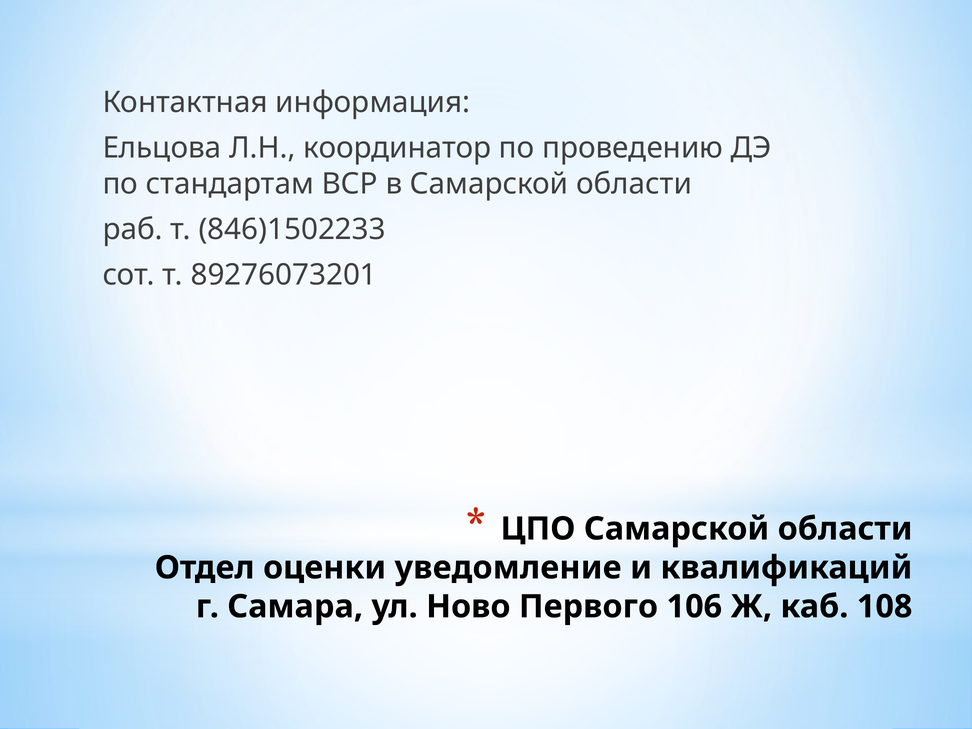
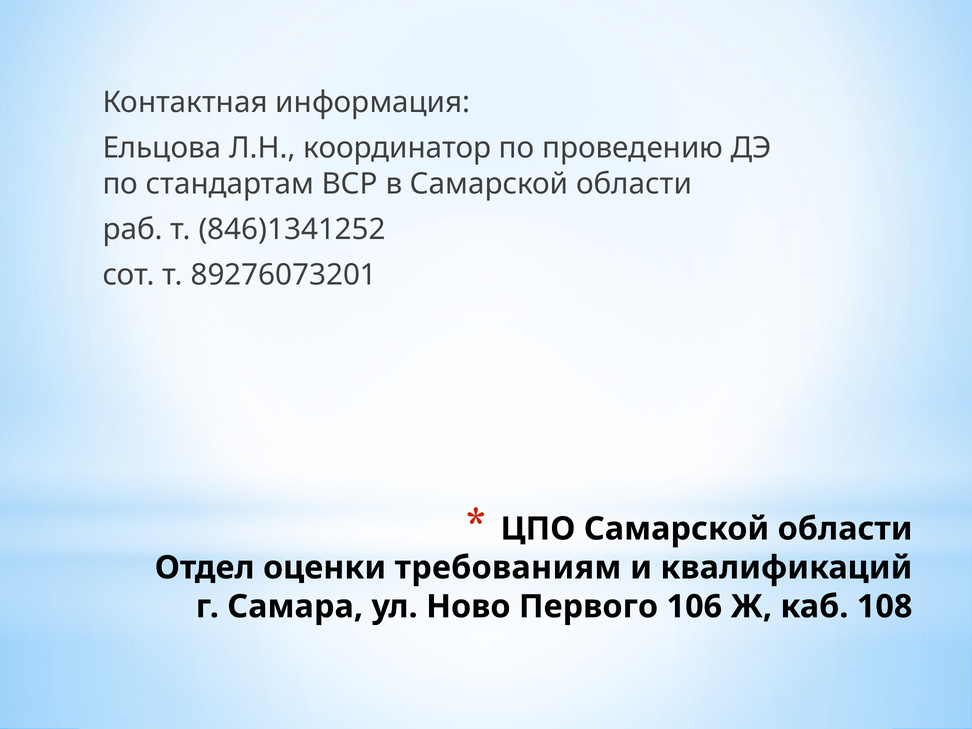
846)1502233: 846)1502233 -> 846)1341252 (292, 229)
уведомление: уведомление -> требованиям (508, 568)
